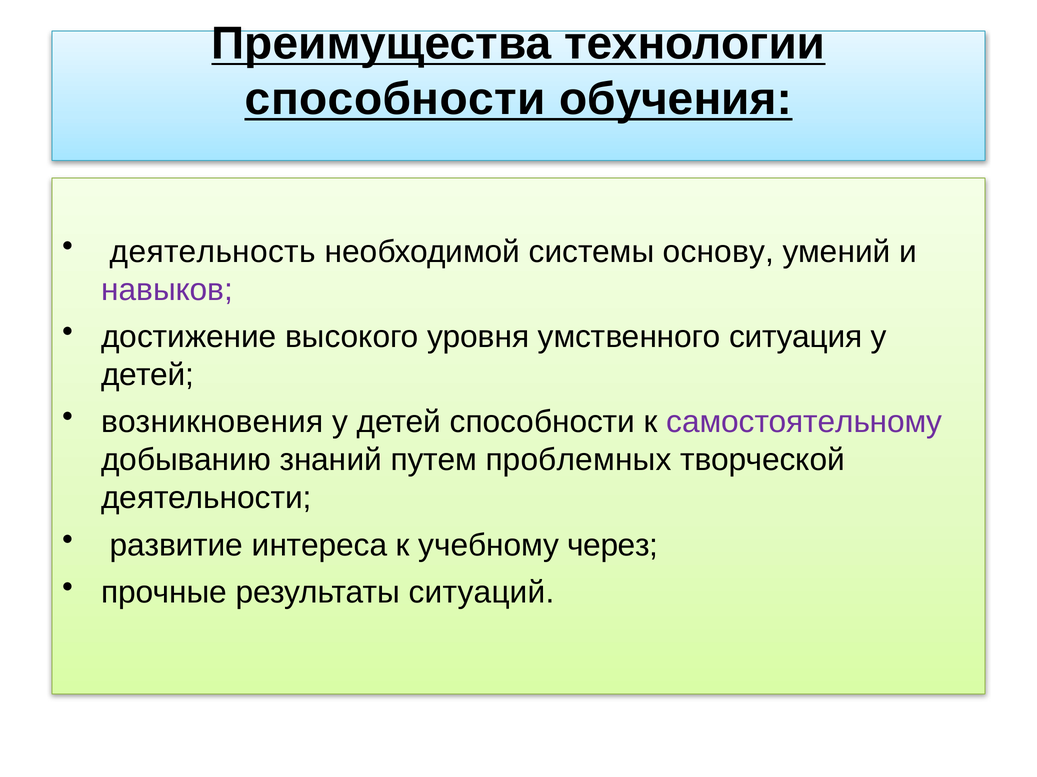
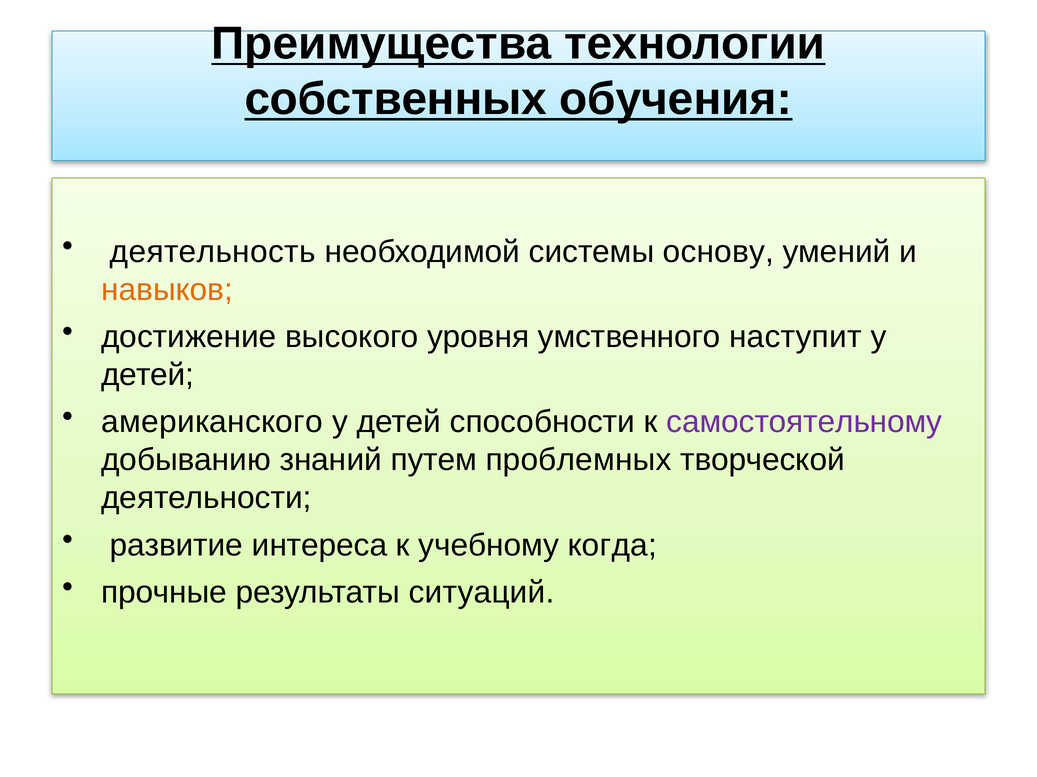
способности: способности -> собственных (396, 99)
навыков colour: purple -> orange (167, 290)
ситуация: ситуация -> наступит (795, 337)
возникновения: возникновения -> американского (212, 422)
через: через -> когда (612, 546)
